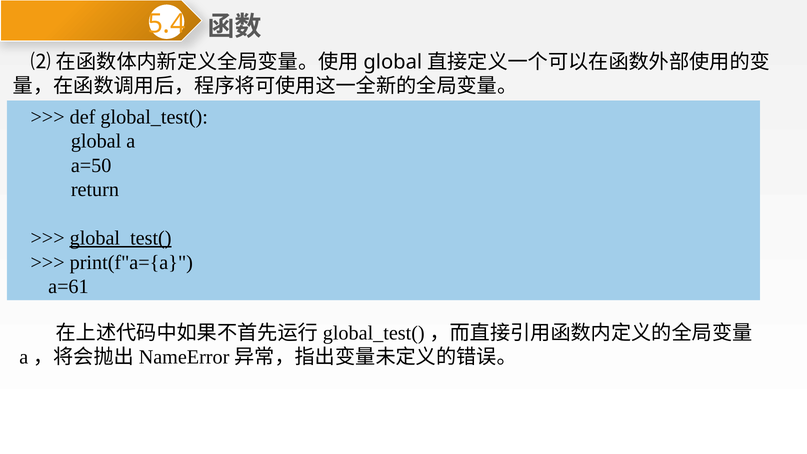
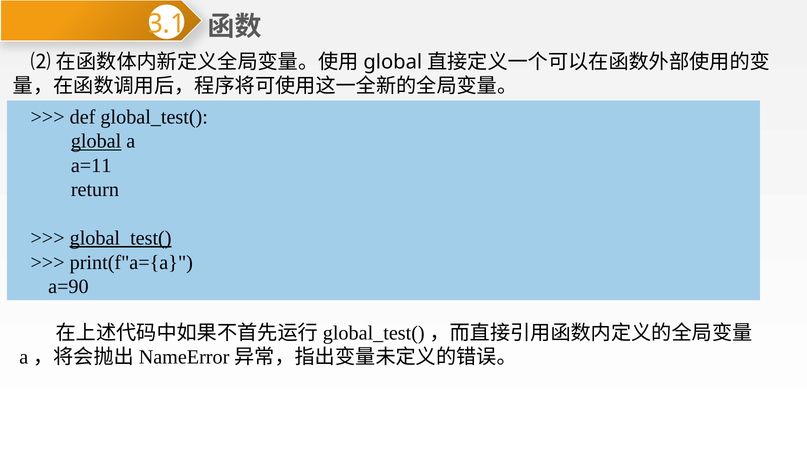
5.4: 5.4 -> 3.1 (167, 24)
global underline: none -> present (96, 141)
a=50: a=50 -> a=11 (91, 166)
a=61: a=61 -> a=90 (68, 287)
